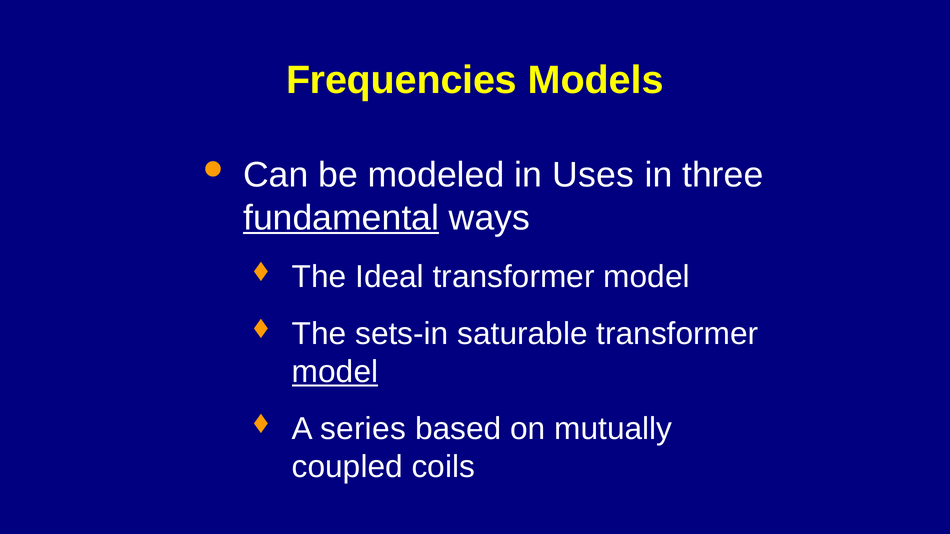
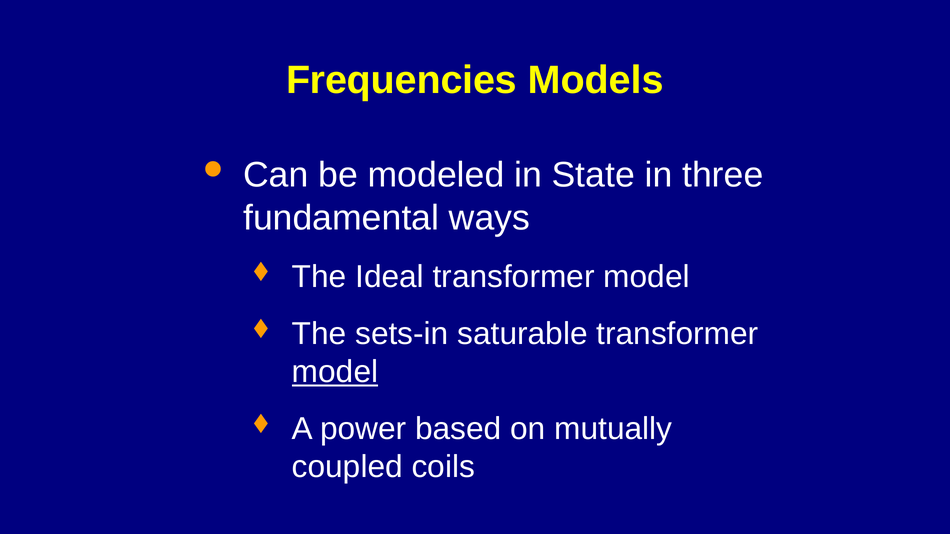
Uses: Uses -> State (593, 175)
fundamental underline: present -> none (341, 218)
series: series -> power (363, 429)
